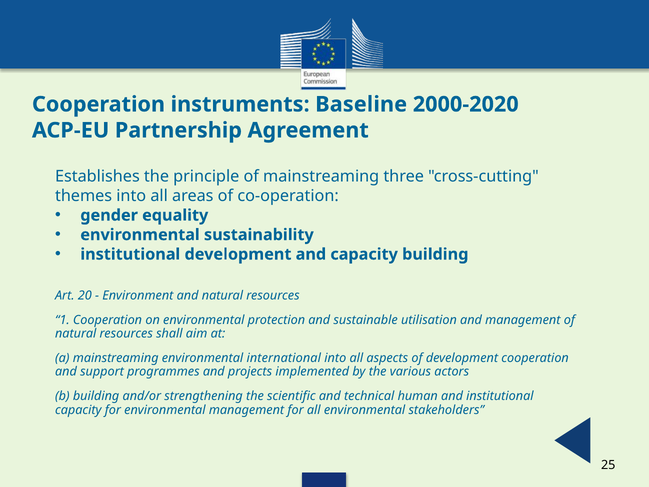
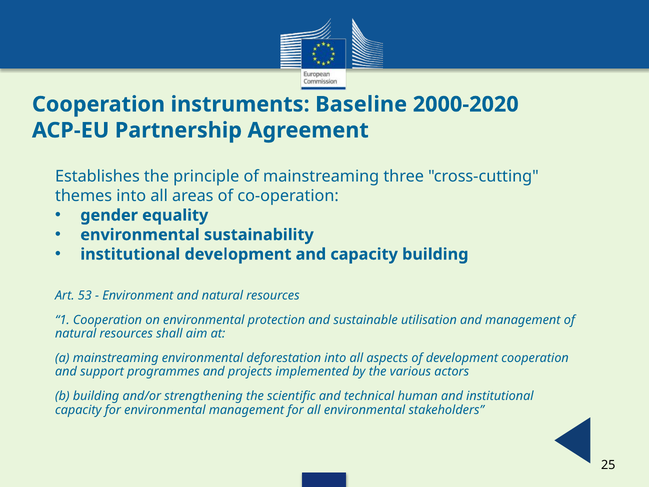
20: 20 -> 53 (85, 295)
international: international -> deforestation (284, 358)
